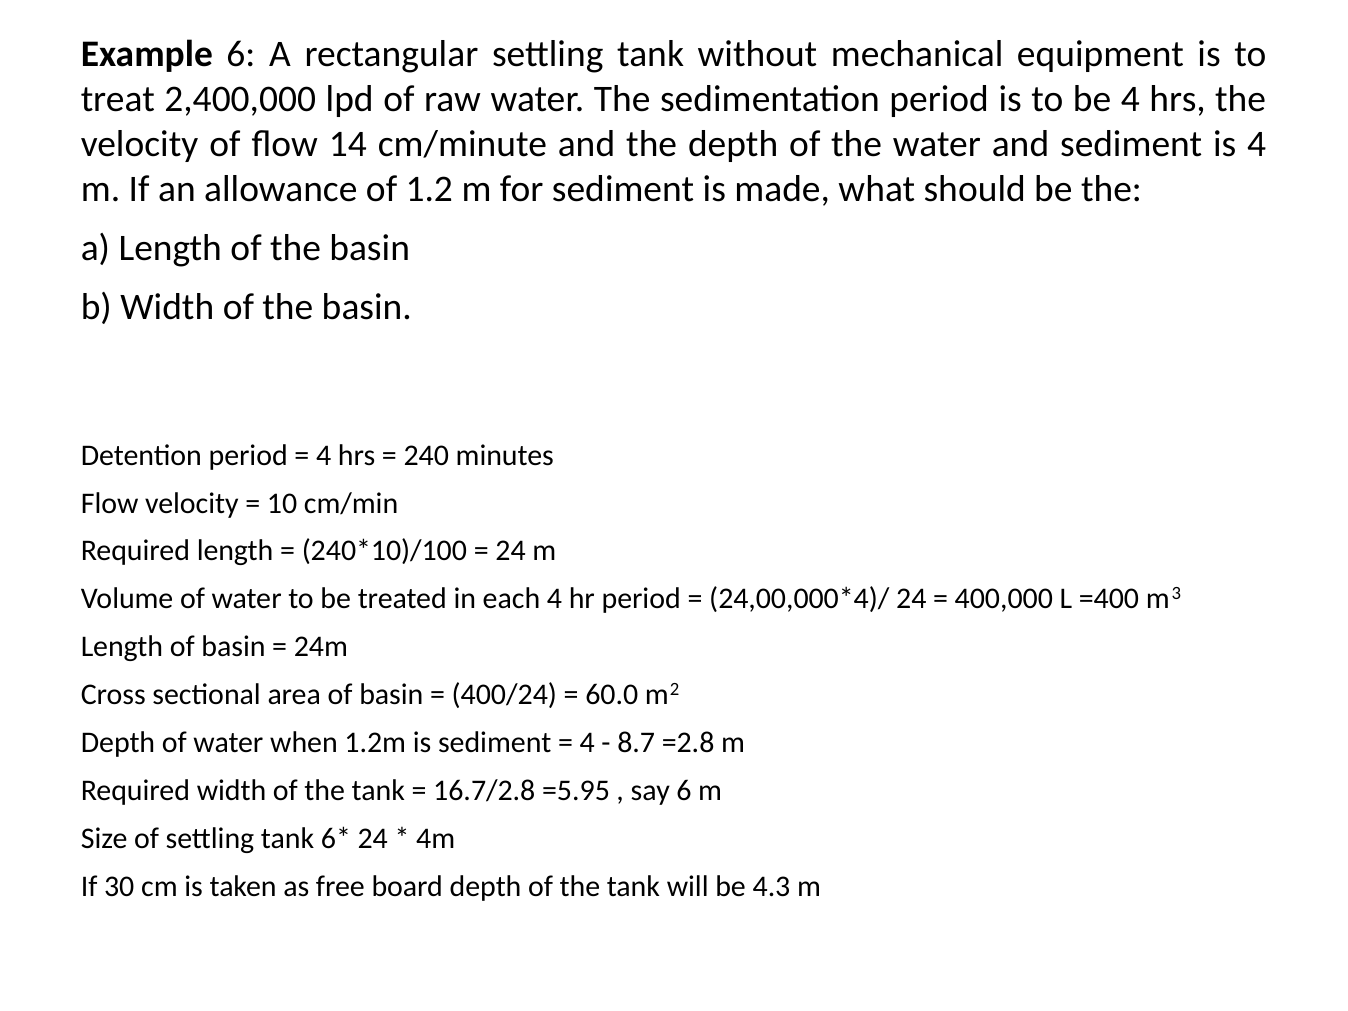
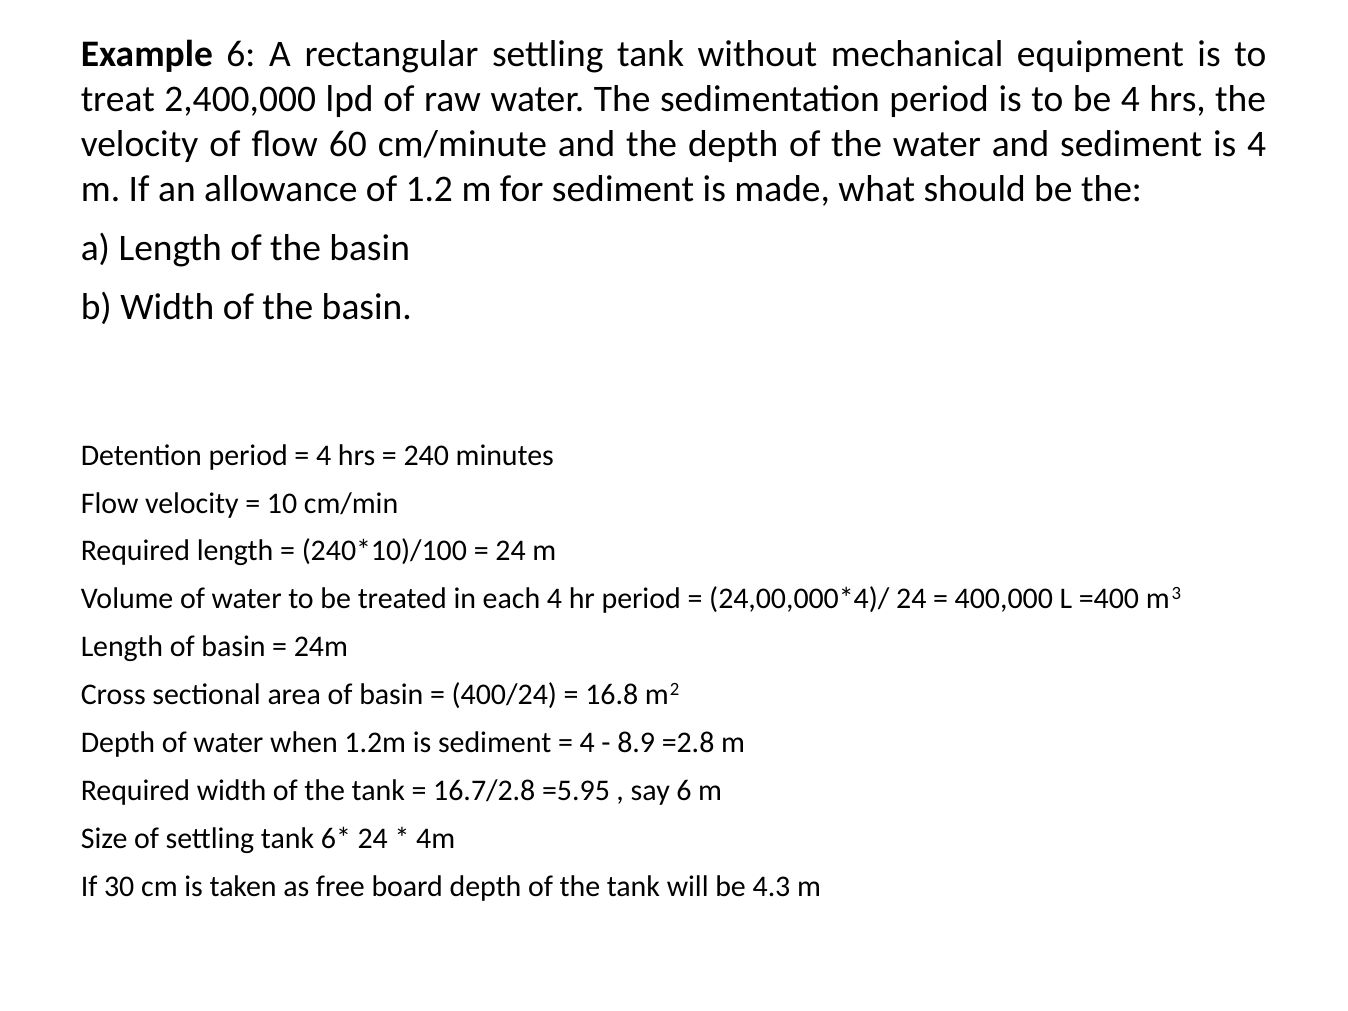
14: 14 -> 60 (348, 144)
60.0: 60.0 -> 16.8 (612, 695)
8.7: 8.7 -> 8.9 (636, 743)
